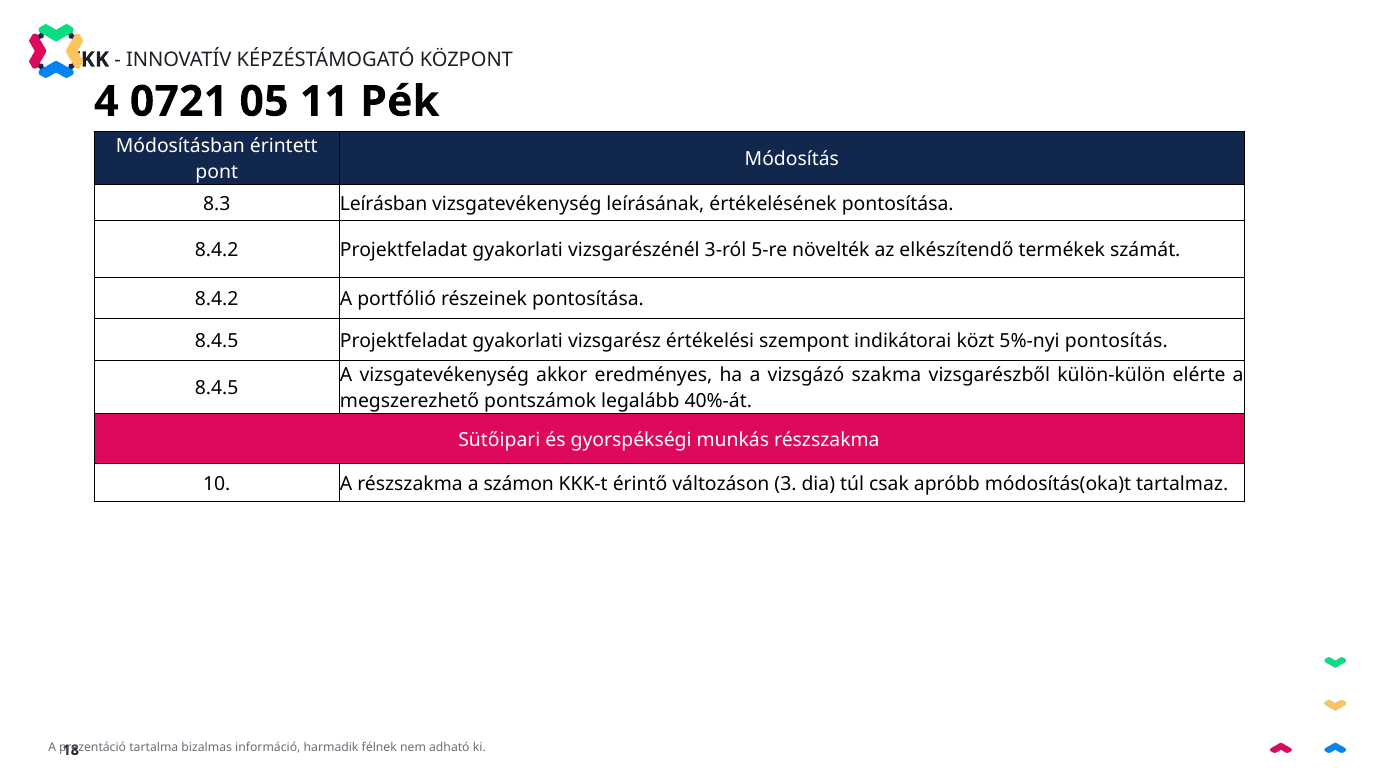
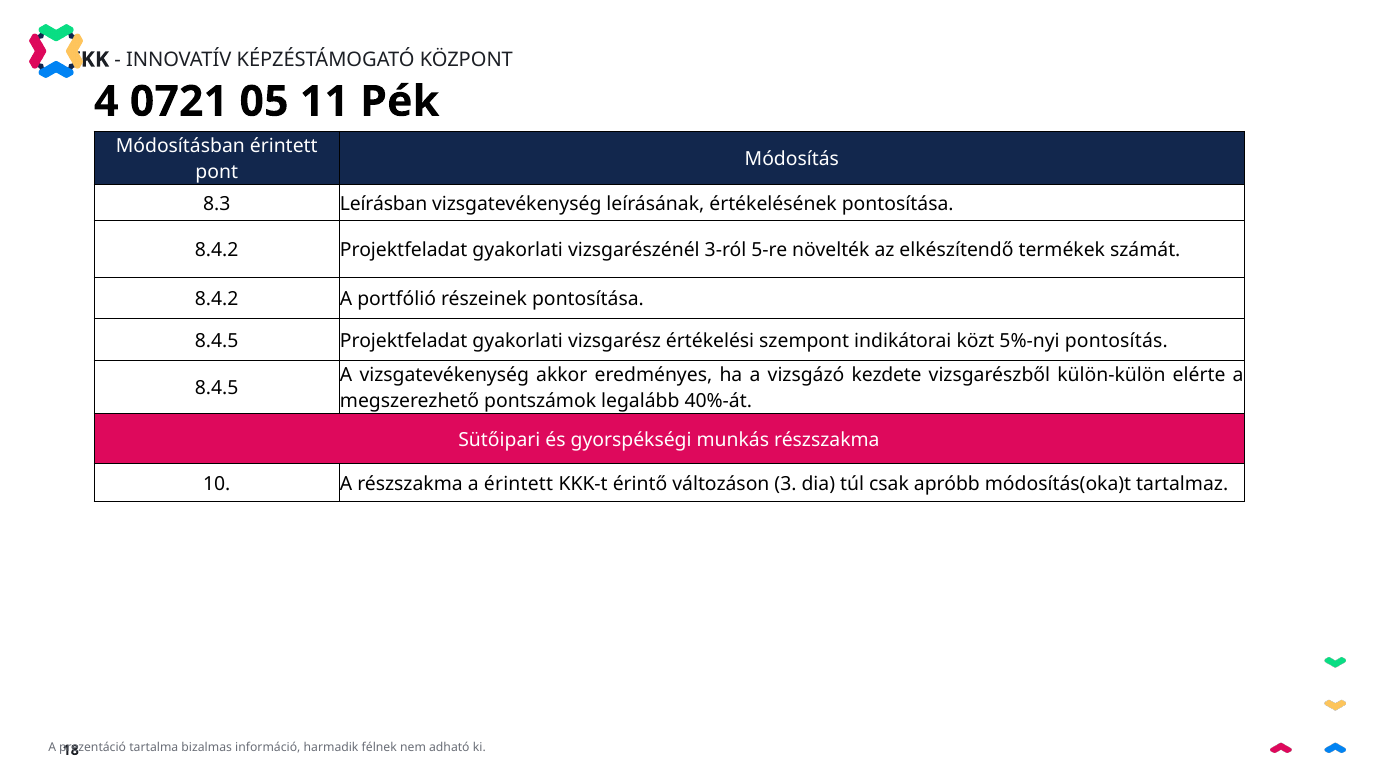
szakma: szakma -> kezdete (887, 374)
a számon: számon -> érintett (519, 483)
